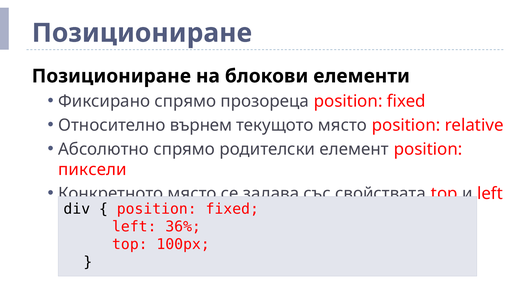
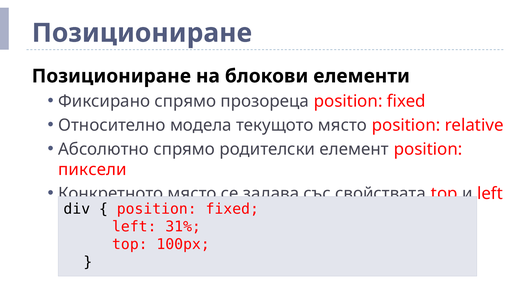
върнем: върнем -> модела (201, 125)
36%: 36% -> 31% (183, 227)
